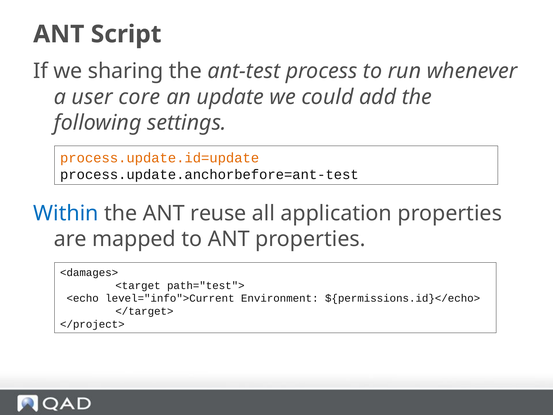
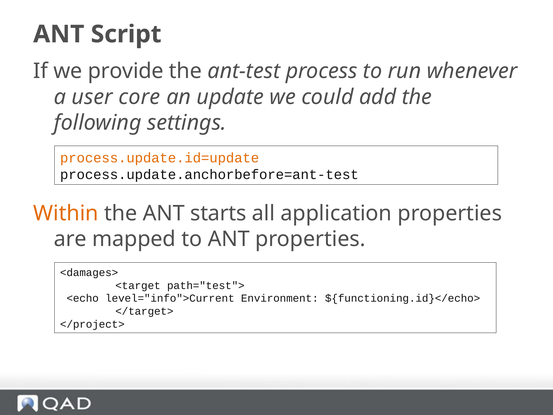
sharing: sharing -> provide (126, 71)
Within colour: blue -> orange (66, 213)
reuse: reuse -> starts (218, 213)
${permissions.id}</echo>: ${permissions.id}</echo> -> ${functioning.id}</echo> (403, 298)
